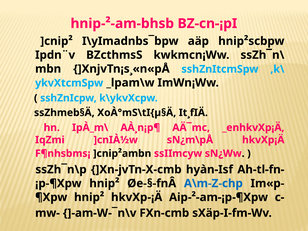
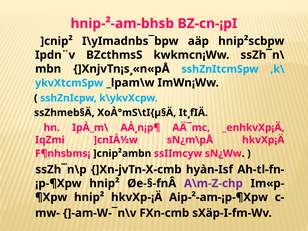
A\m-Z-chp colour: blue -> purple (213, 183)
